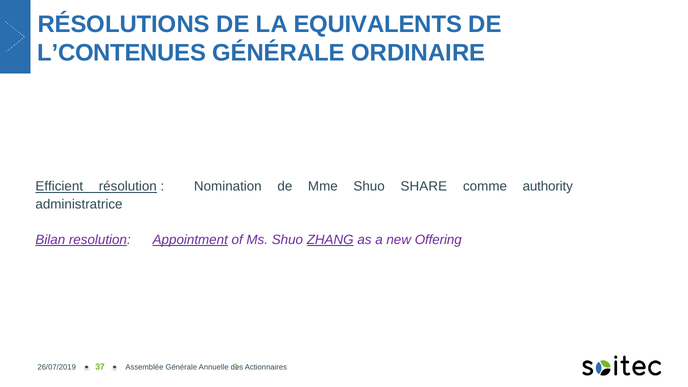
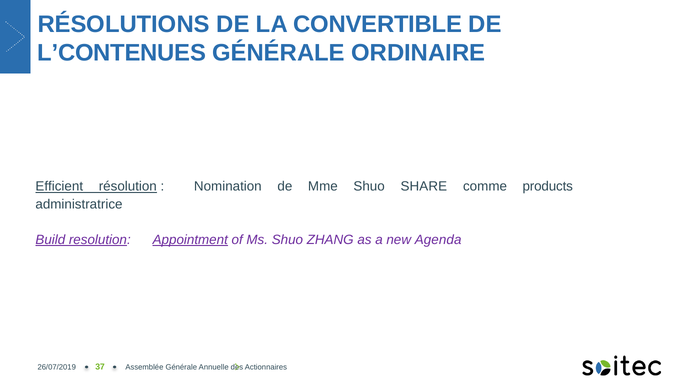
EQUIVALENTS: EQUIVALENTS -> CONVERTIBLE (378, 24)
authority: authority -> products (548, 187)
Bilan: Bilan -> Build (50, 240)
ZHANG underline: present -> none (330, 240)
Offering: Offering -> Agenda (438, 240)
